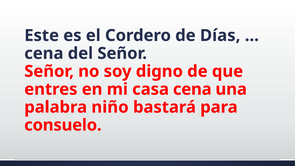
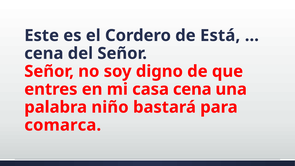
Días: Días -> Está (220, 35)
consuelo: consuelo -> comarca (63, 125)
